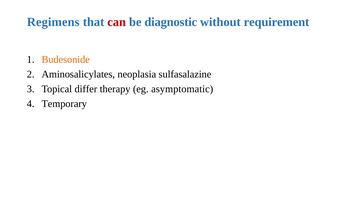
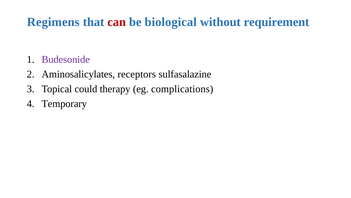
diagnostic: diagnostic -> biological (171, 22)
Budesonide colour: orange -> purple (66, 59)
neoplasia: neoplasia -> receptors (137, 74)
differ: differ -> could (86, 89)
asymptomatic: asymptomatic -> complications (182, 89)
